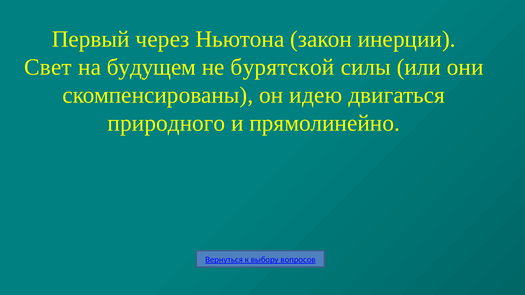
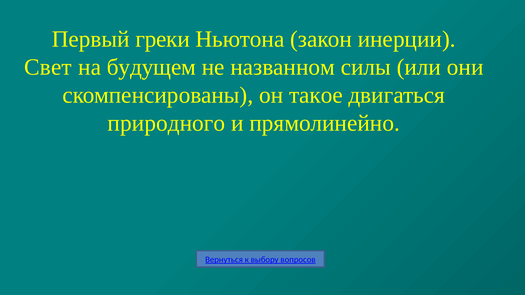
через: через -> греки (163, 39)
бурятской: бурятской -> названном (283, 67)
идею: идею -> такое (316, 95)
